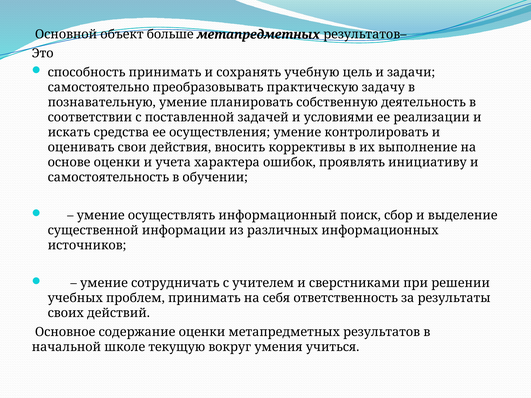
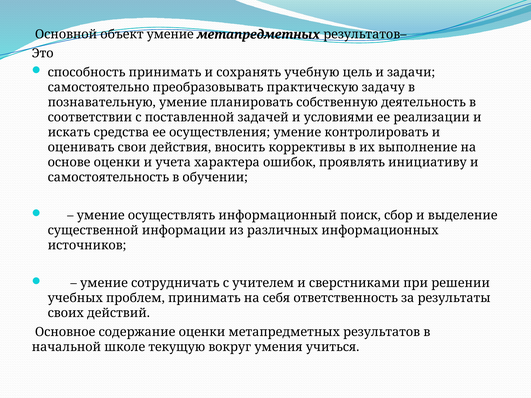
объект больше: больше -> умение (170, 35)
